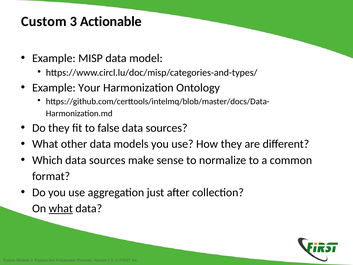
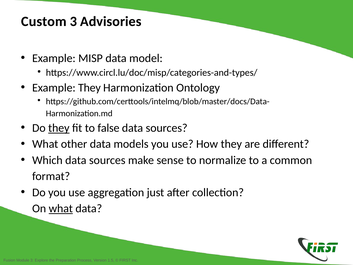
Actionable: Actionable -> Advisories (111, 21)
Example Your: Your -> They (89, 88)
they underline: none -> present (59, 128)
